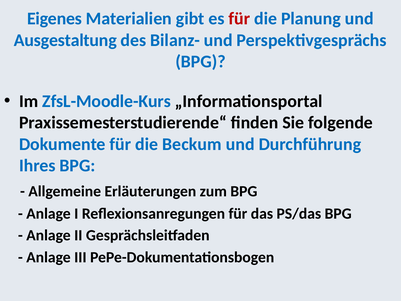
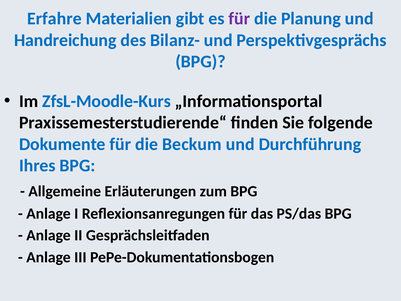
Eigenes: Eigenes -> Erfahre (54, 19)
für colour: red -> purple (239, 19)
Ausgestaltung: Ausgestaltung -> Handreichung (65, 40)
